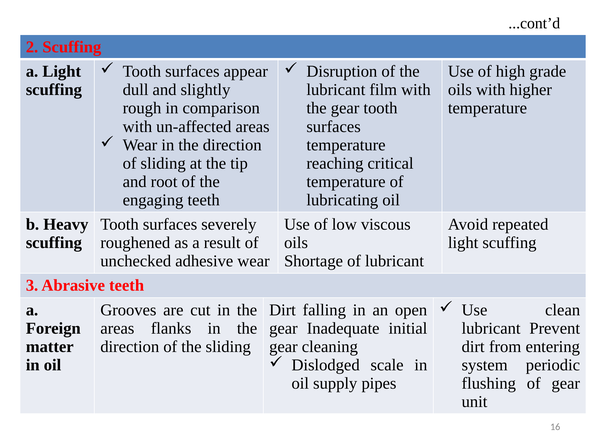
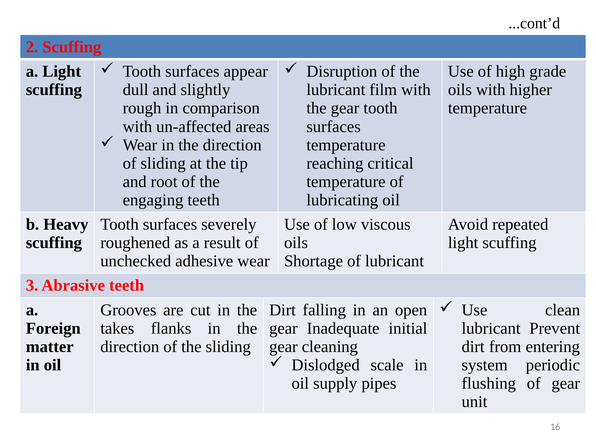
areas: areas -> takes (117, 328)
